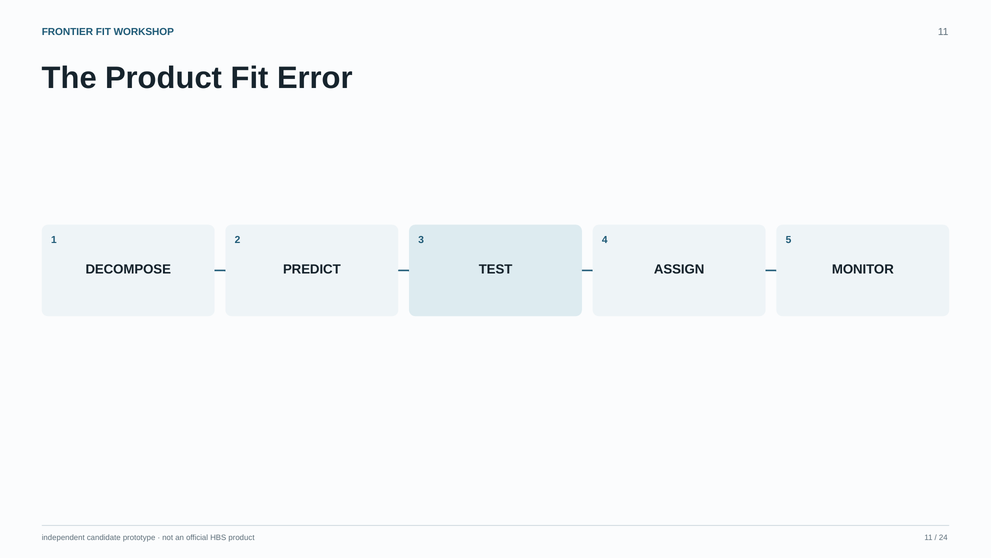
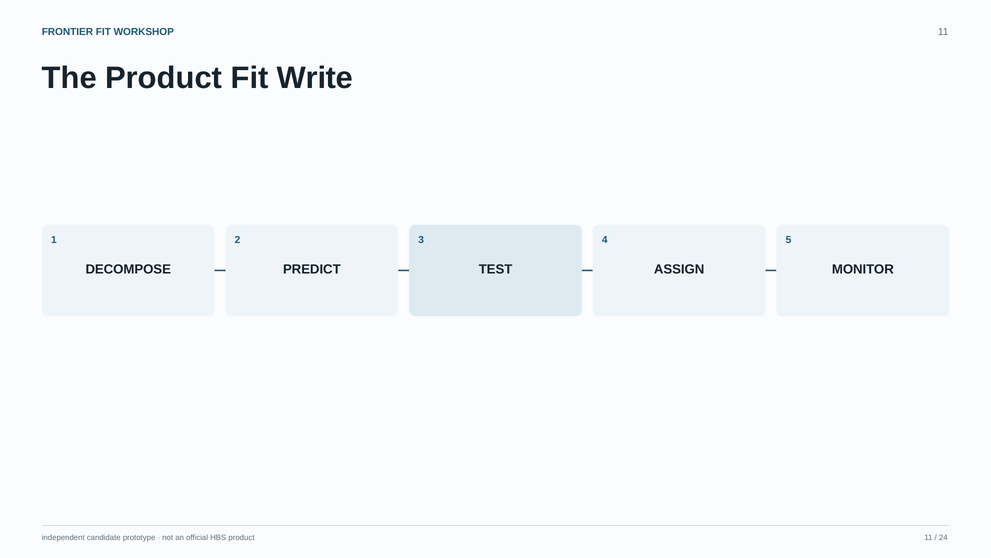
Error: Error -> Write (315, 78)
